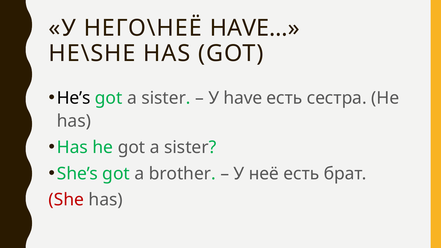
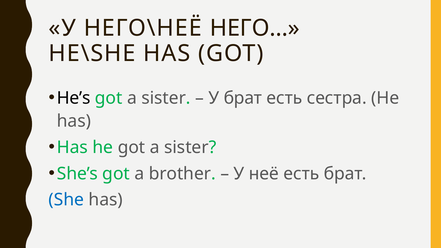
HAVE…: HAVE… -> НЕГО… (255, 28)
У have: have -> брат (243, 98)
She colour: red -> blue (66, 200)
